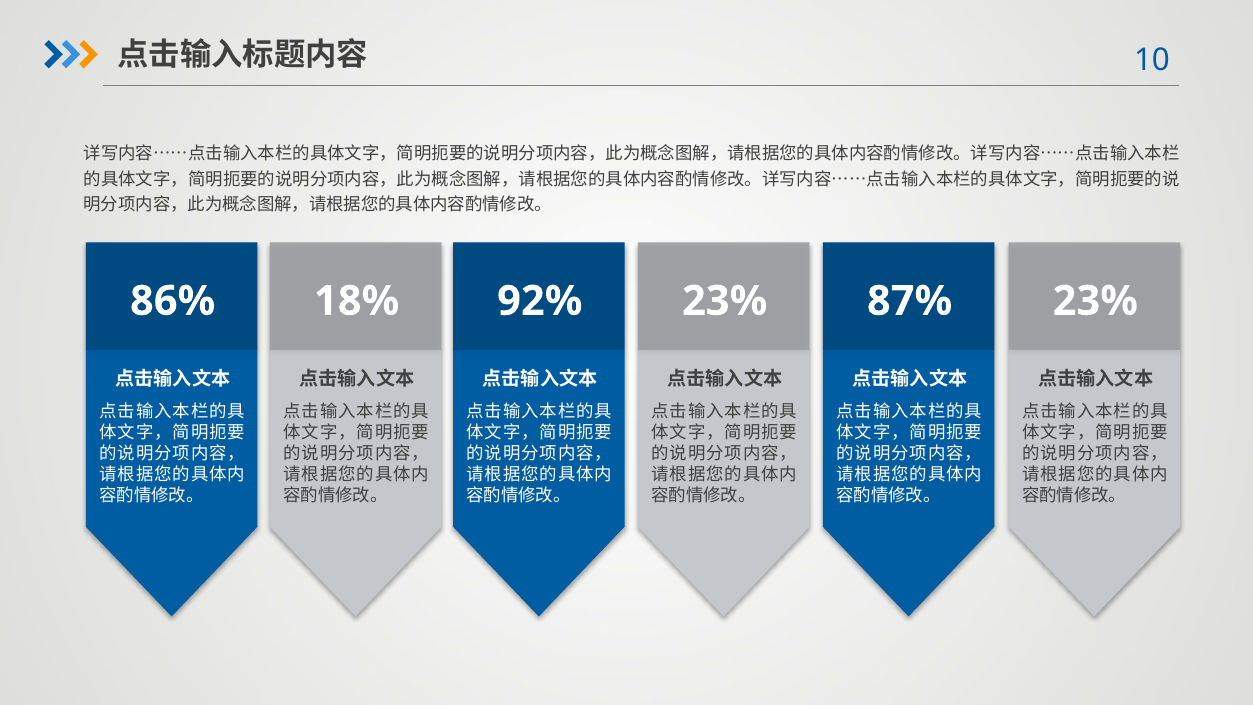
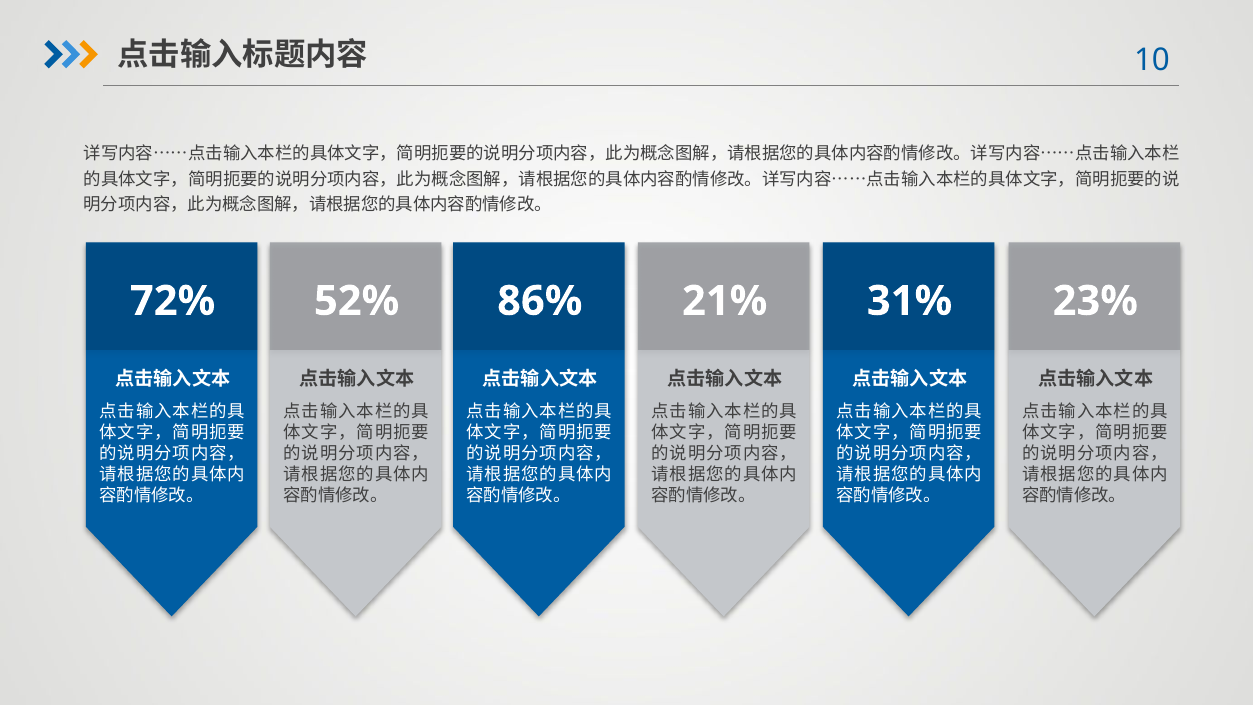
86%: 86% -> 72% (173, 301)
18%: 18% -> 52% (357, 301)
92%: 92% -> 86% (540, 301)
23%: 23% -> 21% (725, 301)
87%: 87% -> 31% (910, 301)
